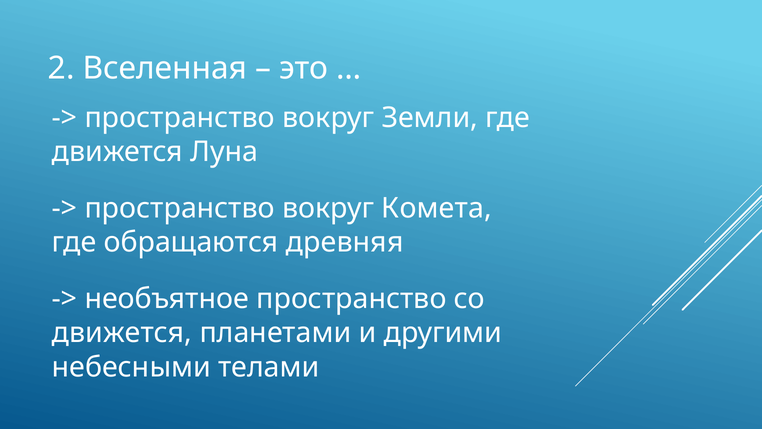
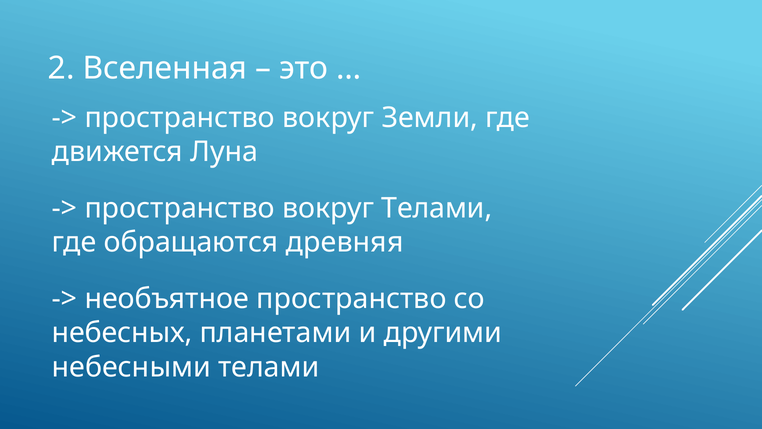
вокруг Комета: Комета -> Телами (437, 208)
движется: движется -> небесных (122, 333)
